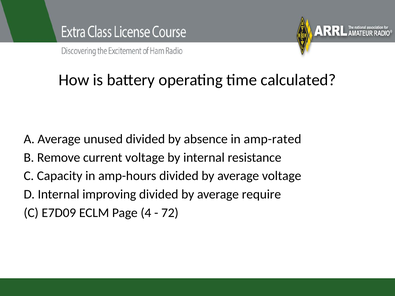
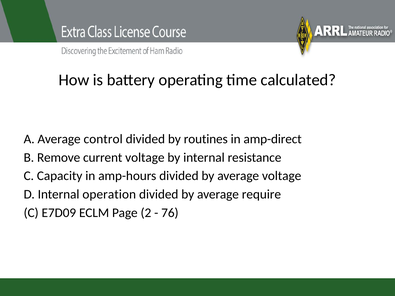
unused: unused -> control (103, 139)
absence: absence -> routines (206, 139)
amp-rated: amp-rated -> amp-direct (273, 139)
improving: improving -> operation (109, 194)
4: 4 -> 2 (146, 213)
72: 72 -> 76 (170, 213)
